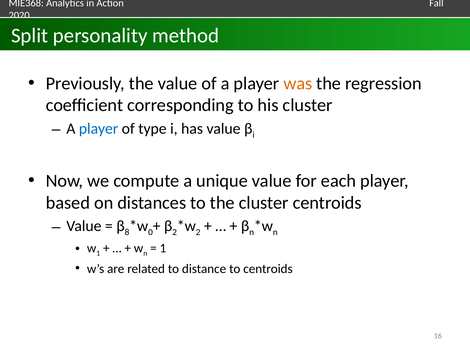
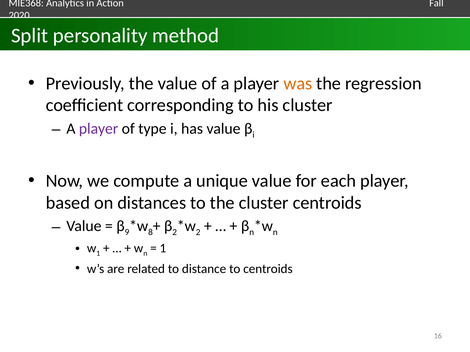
player colour: blue -> purple (99, 129)
8: 8 -> 9 (127, 233)
0: 0 -> 8 (150, 233)
